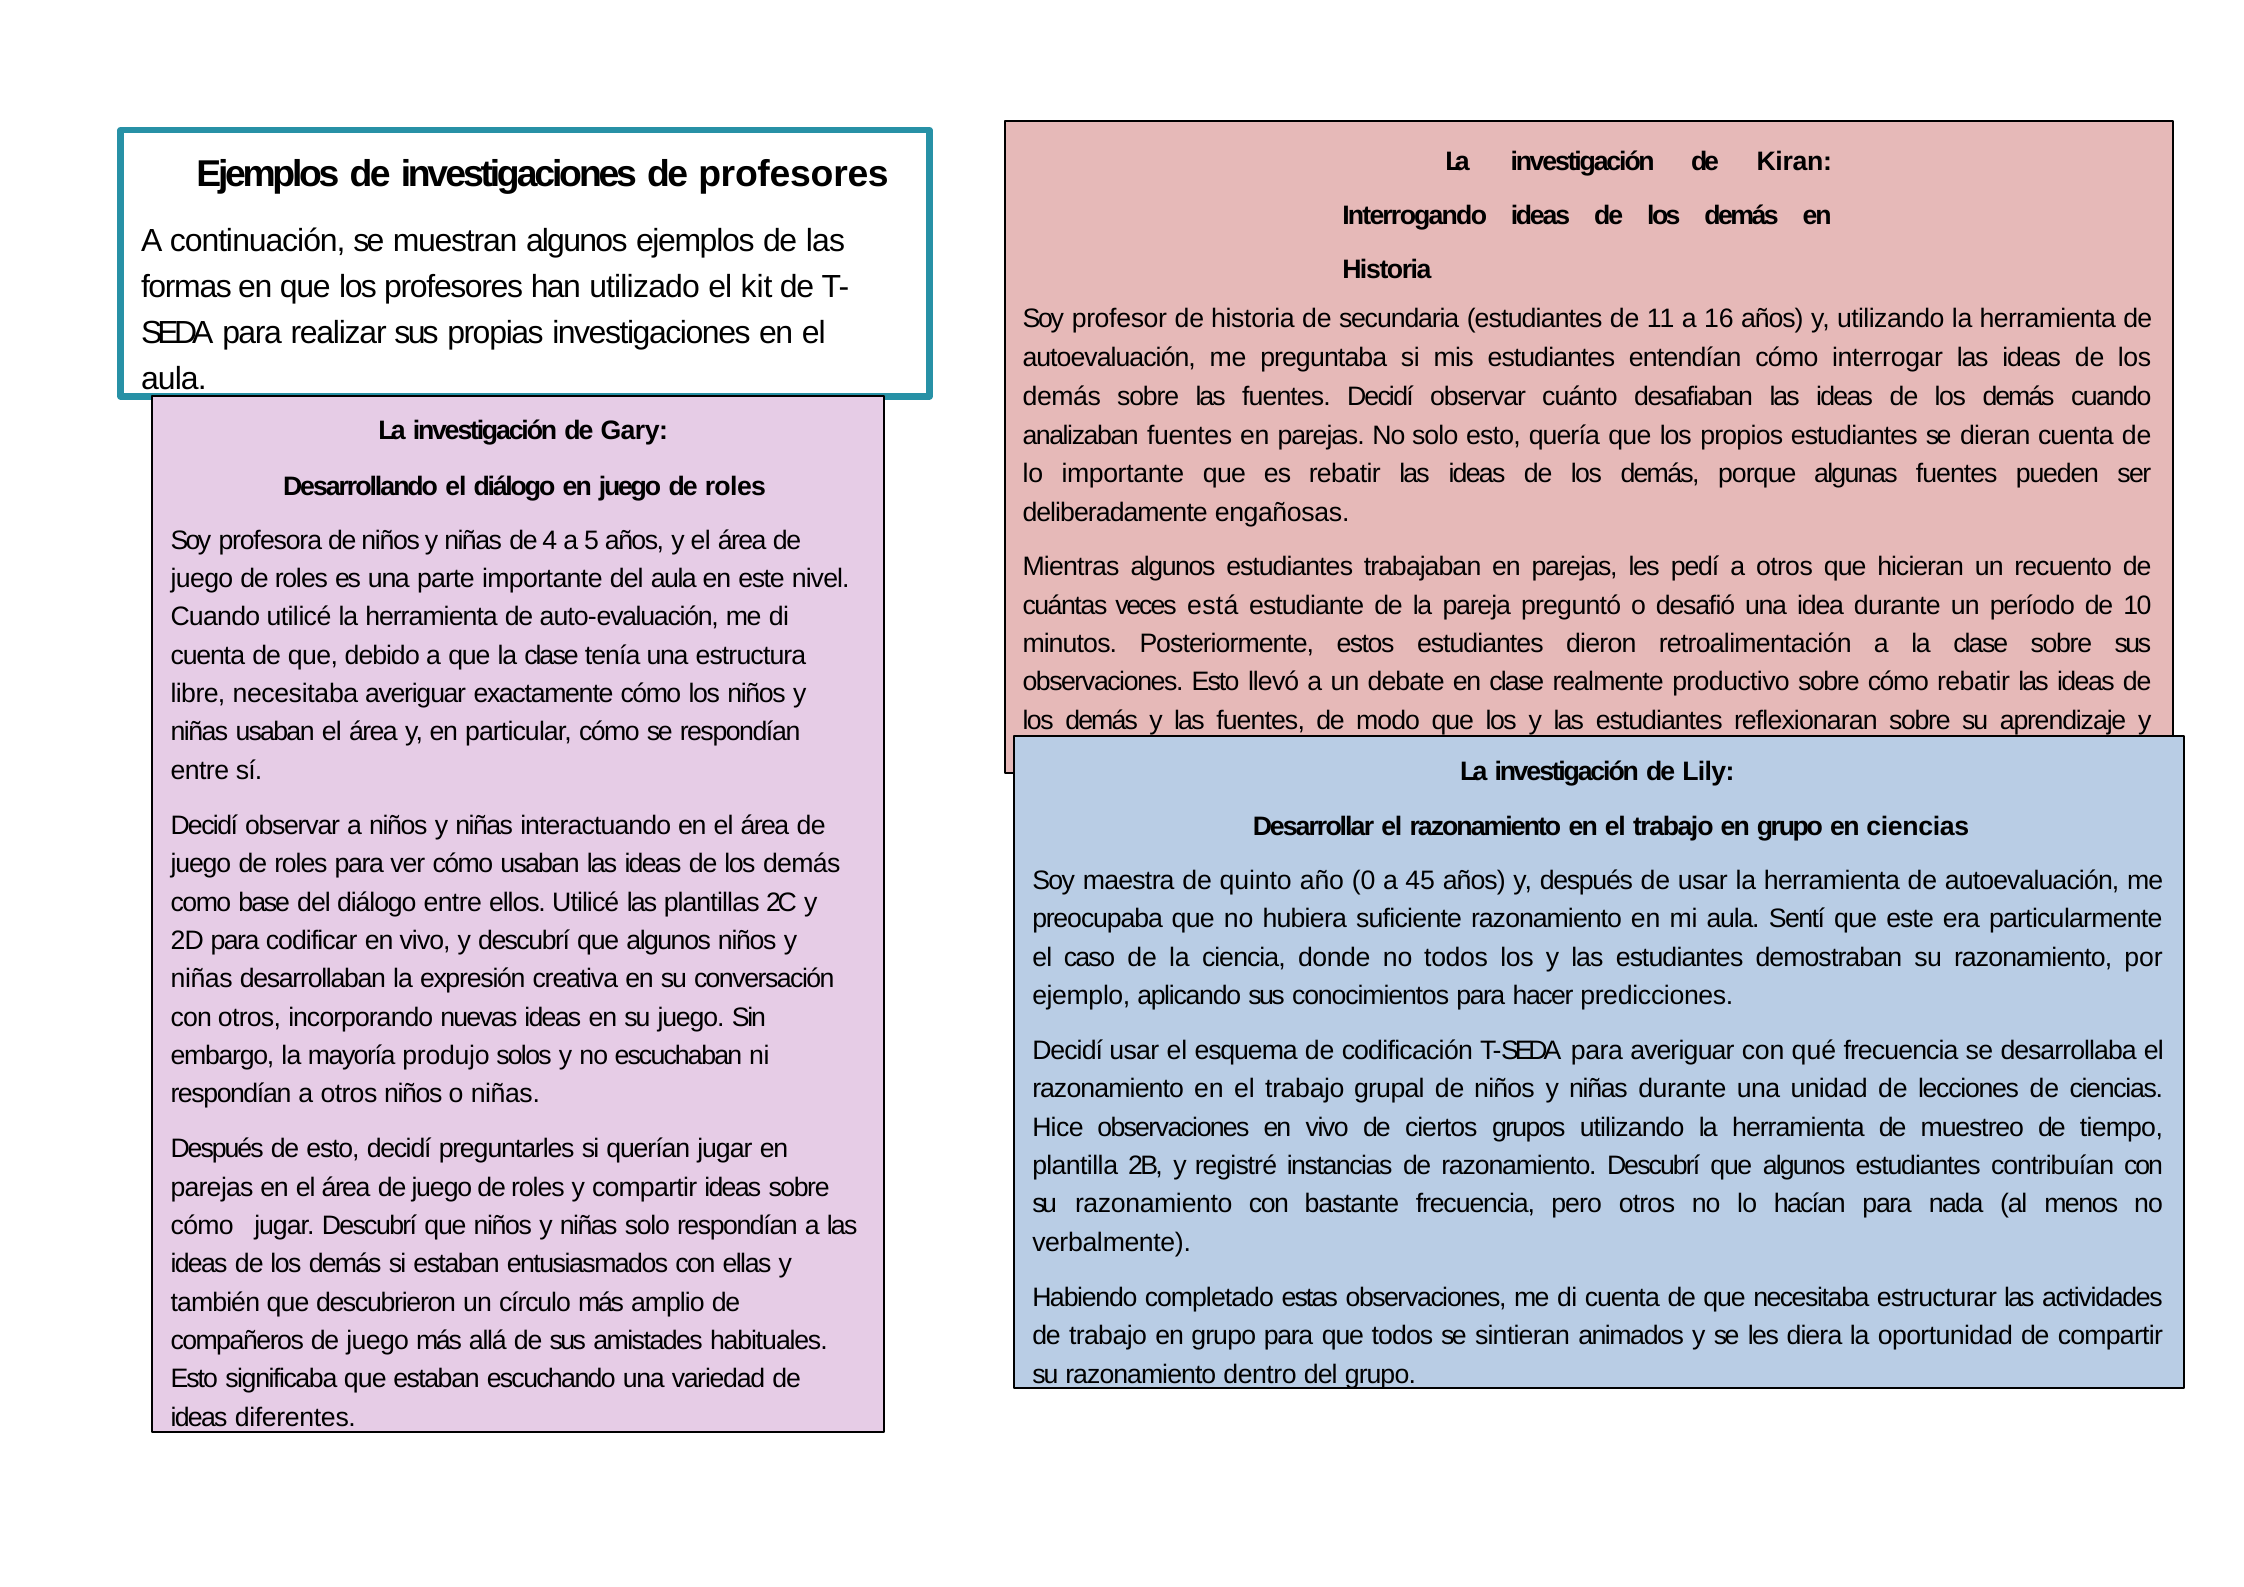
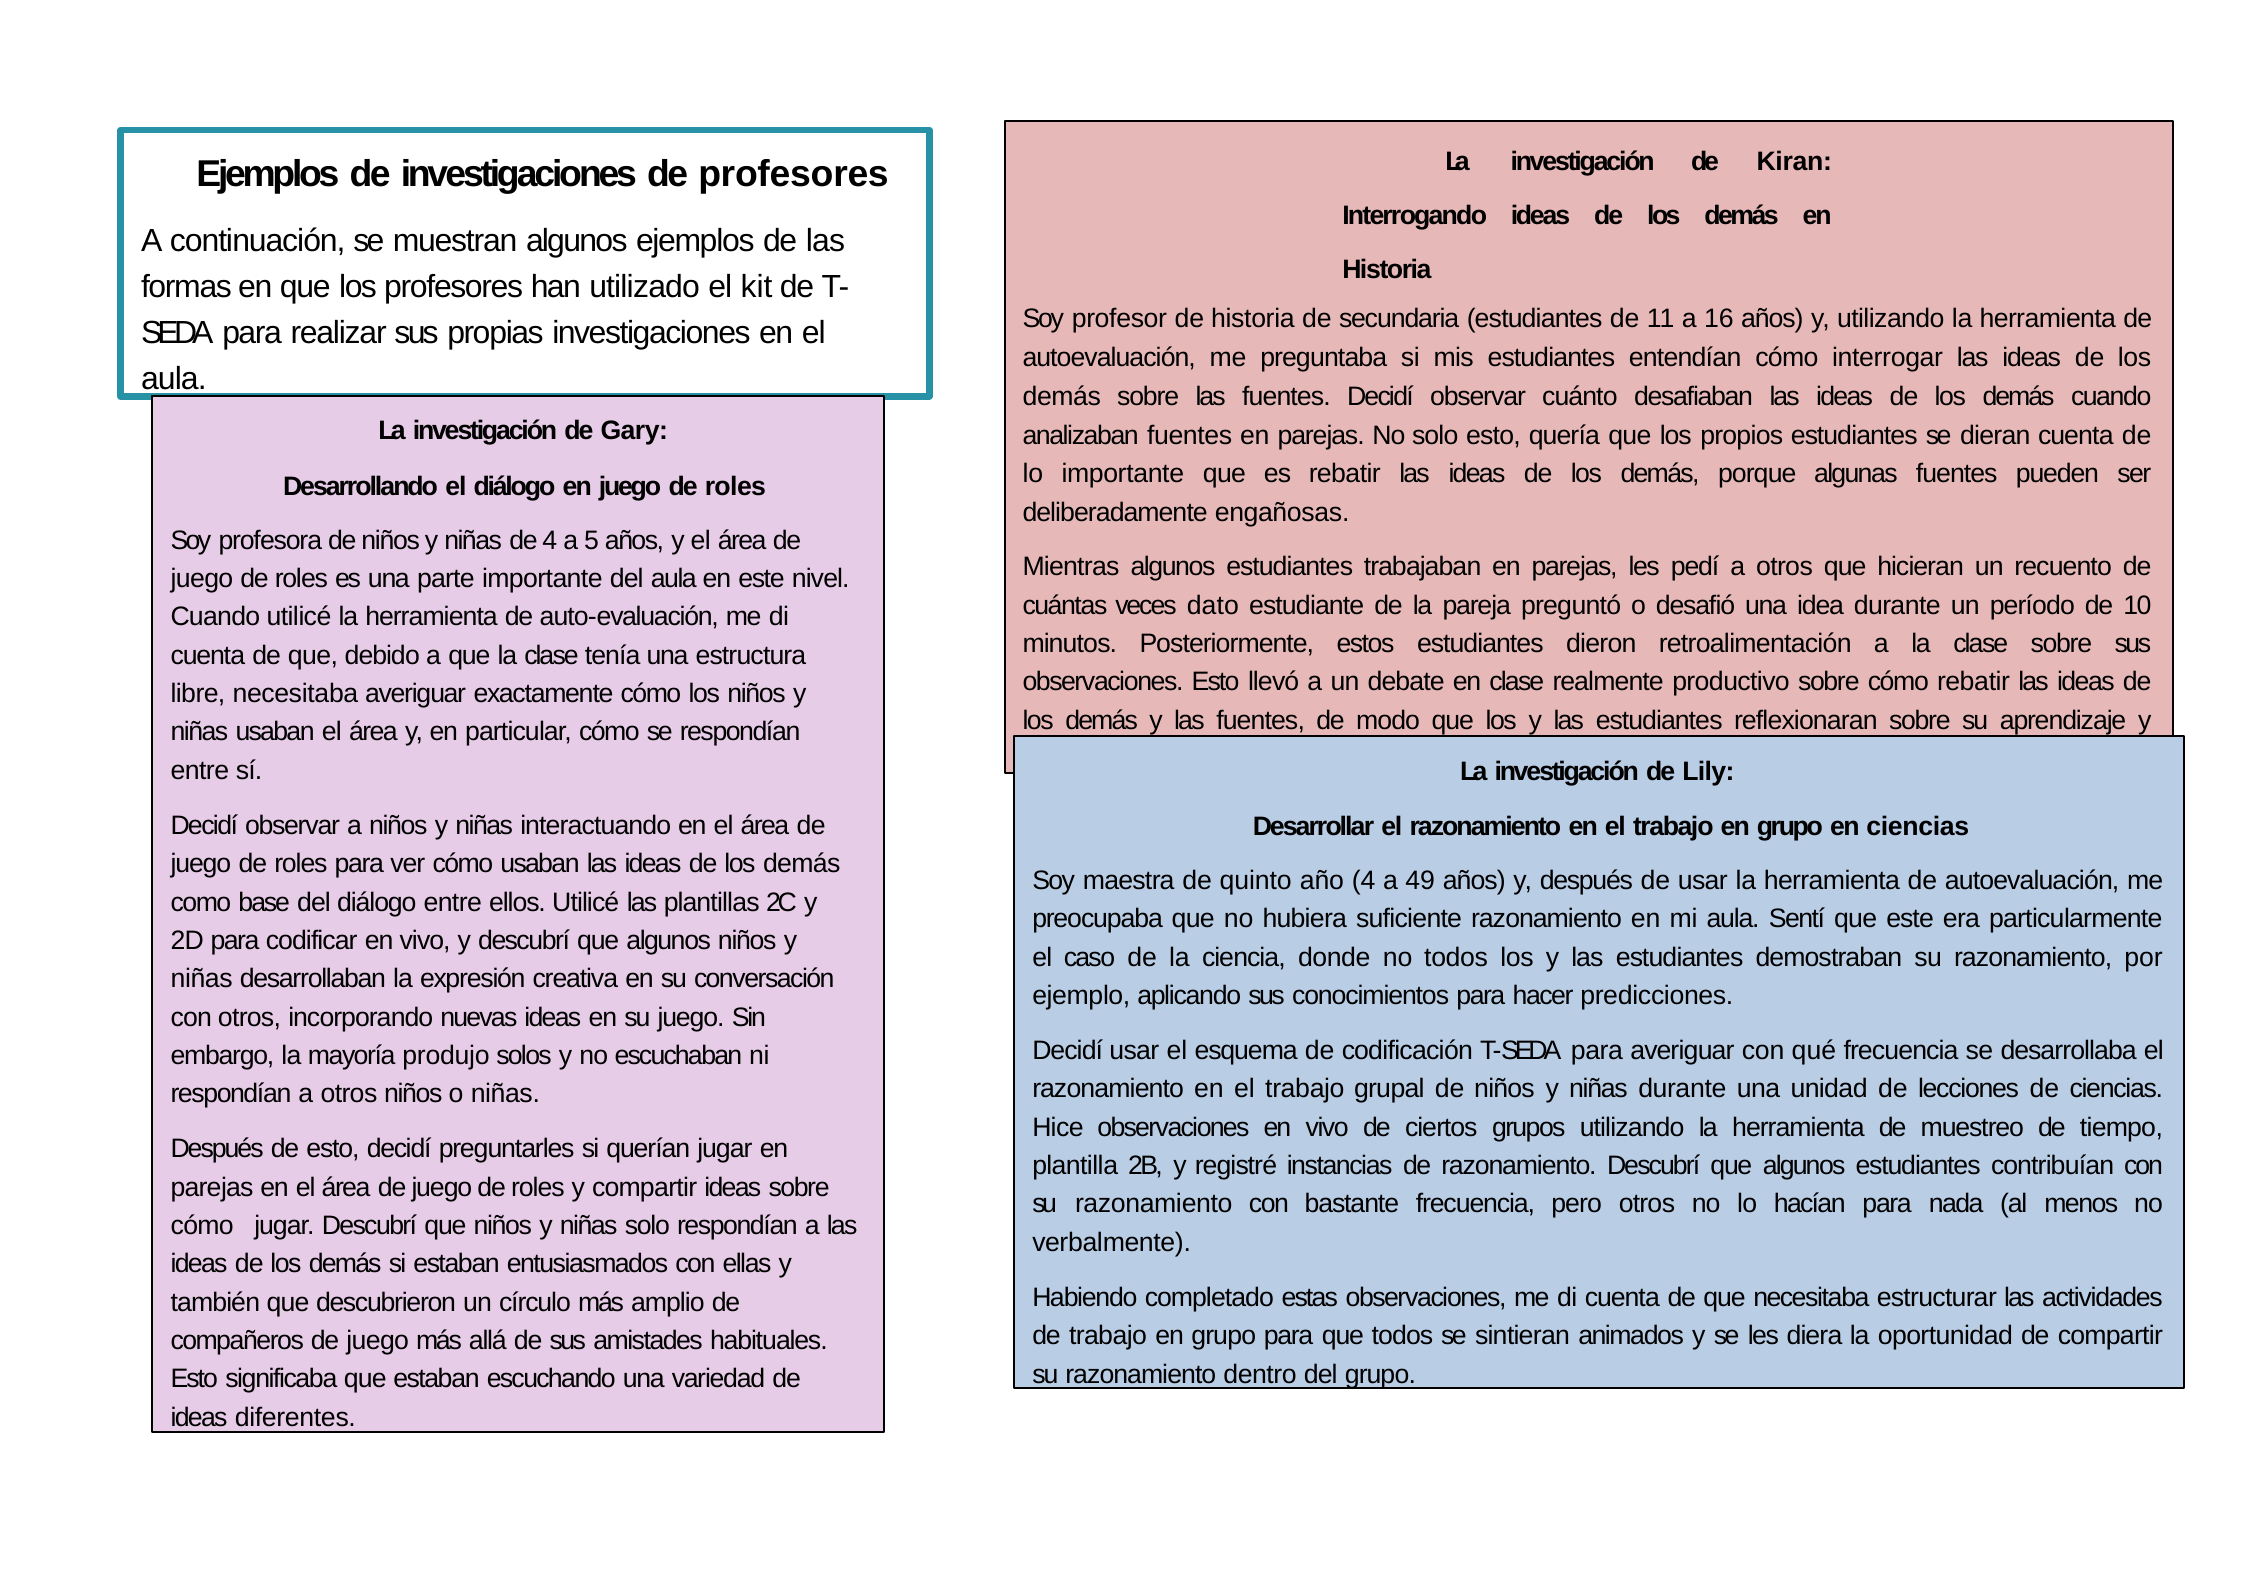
está: está -> dato (1213, 605)
año 0: 0 -> 4 (1364, 881)
45: 45 -> 49 (1420, 881)
